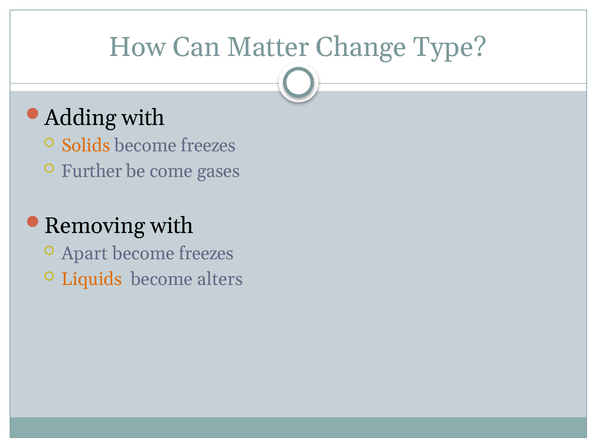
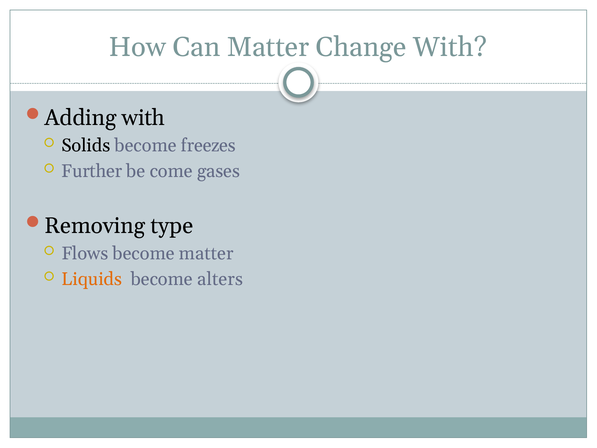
Change Type: Type -> With (450, 47)
Solids colour: orange -> black (86, 145)
Removing with: with -> type (172, 226)
Apart: Apart -> Flows (85, 253)
freezes: freezes -> matter (206, 253)
